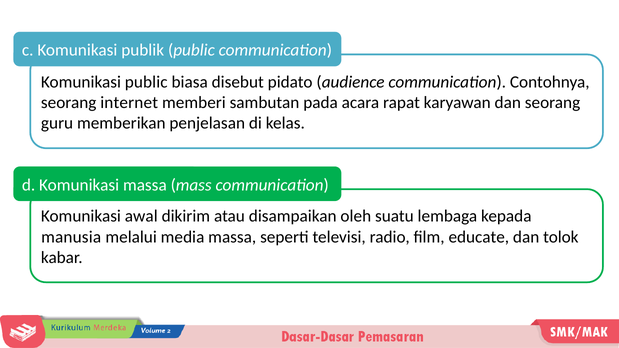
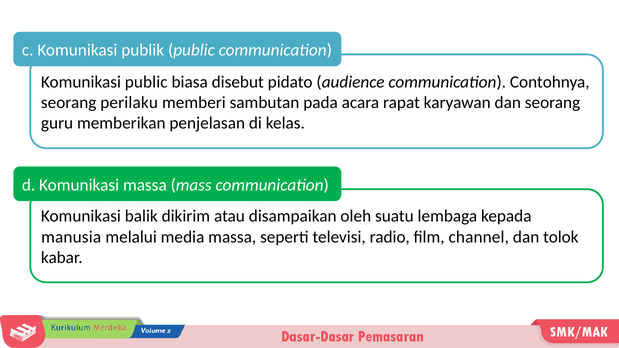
internet: internet -> perilaku (129, 103)
awal: awal -> balik (141, 216)
educate: educate -> channel (479, 237)
